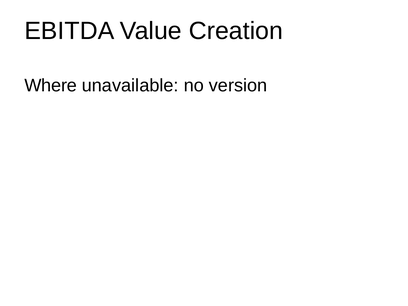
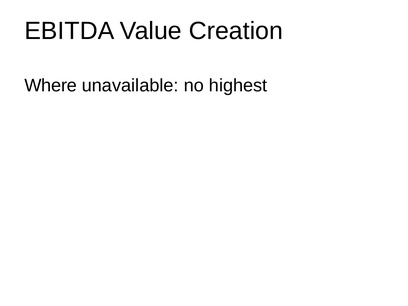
version: version -> highest (238, 86)
